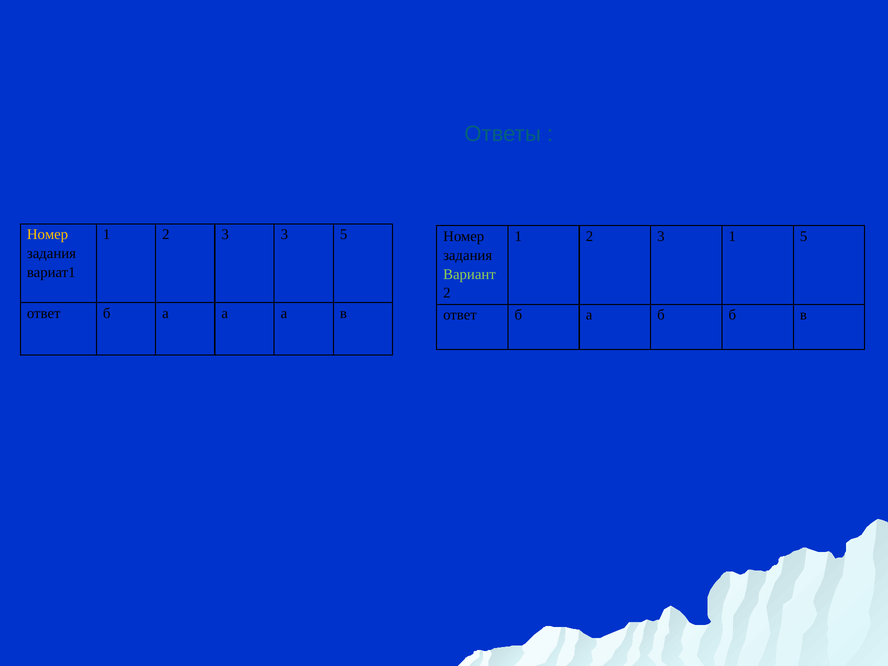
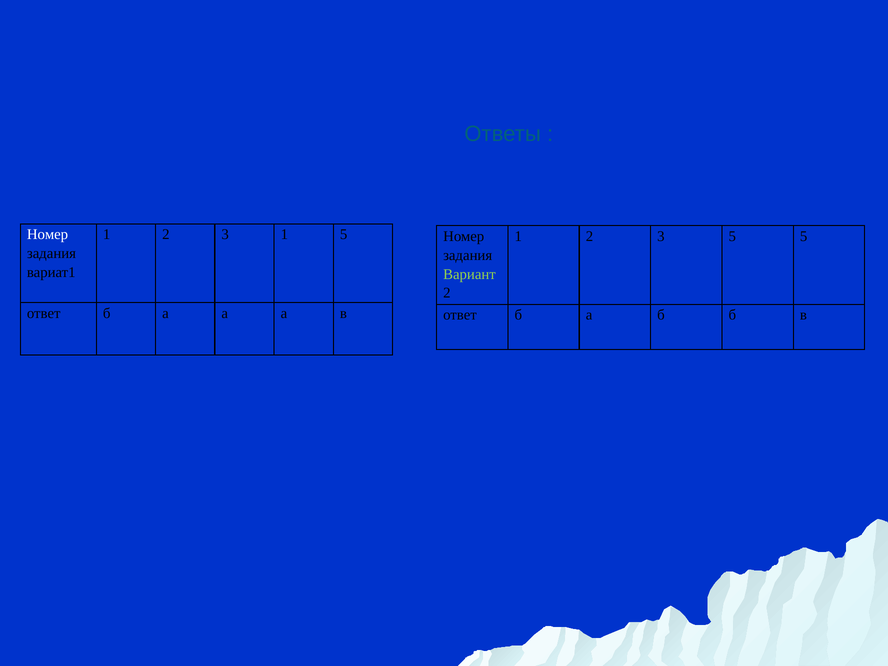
Номер colour: yellow -> white (48, 235)
3 3: 3 -> 1 (284, 235)
3 1: 1 -> 5 (732, 236)
